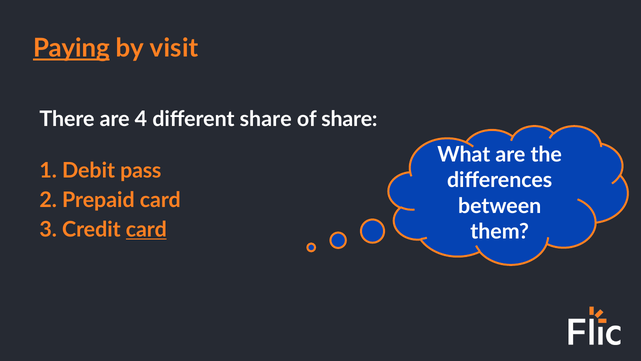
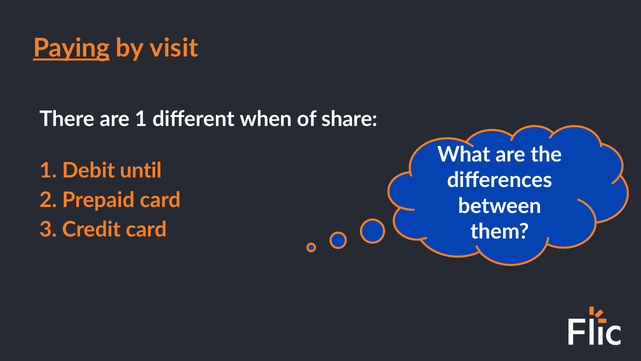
are 4: 4 -> 1 (141, 119)
different share: share -> when (266, 119)
pass: pass -> until (141, 171)
card underline: present -> none (146, 230)
